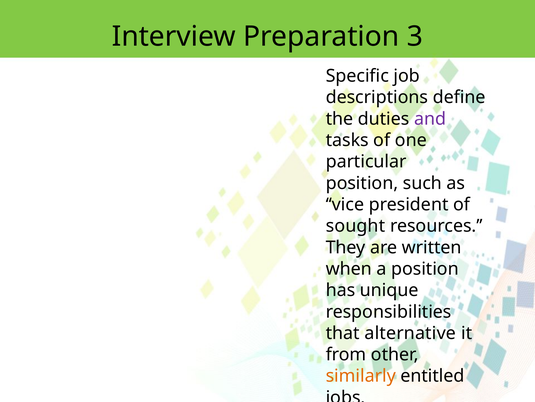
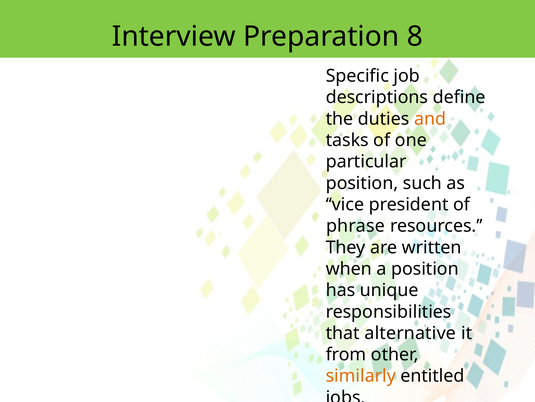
3: 3 -> 8 (415, 37)
and colour: purple -> orange (430, 119)
sought: sought -> phrase (355, 226)
